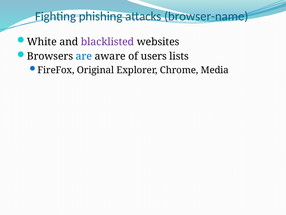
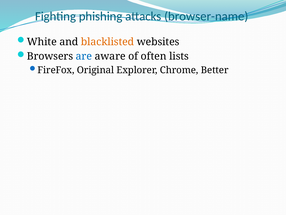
blacklisted colour: purple -> orange (108, 42)
users: users -> often (154, 56)
Media: Media -> Better (215, 70)
